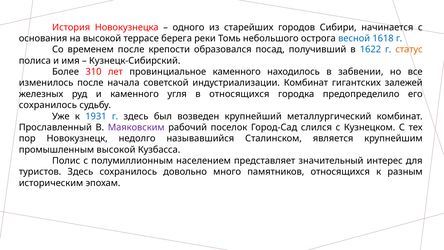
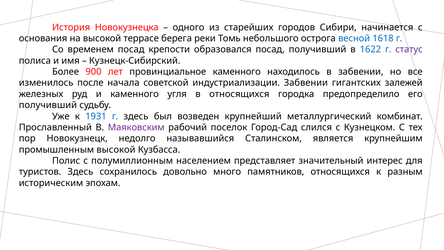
временем после: после -> посад (131, 50)
статус colour: orange -> purple (409, 50)
310: 310 -> 900 (94, 72)
индустриализации Комбинат: Комбинат -> Забвении (306, 83)
сохранилось: сохранилось -> получивший (48, 105)
